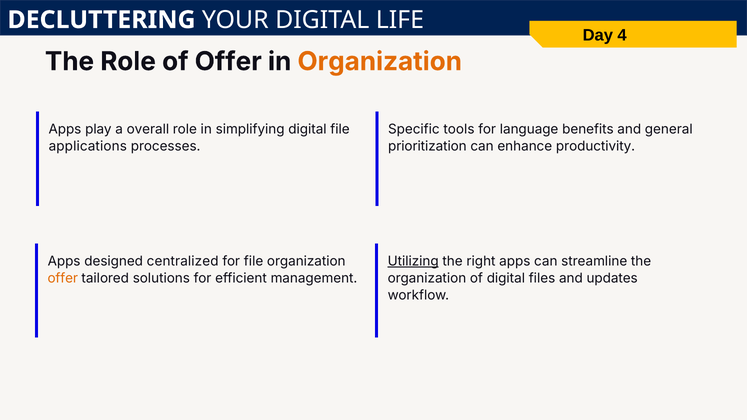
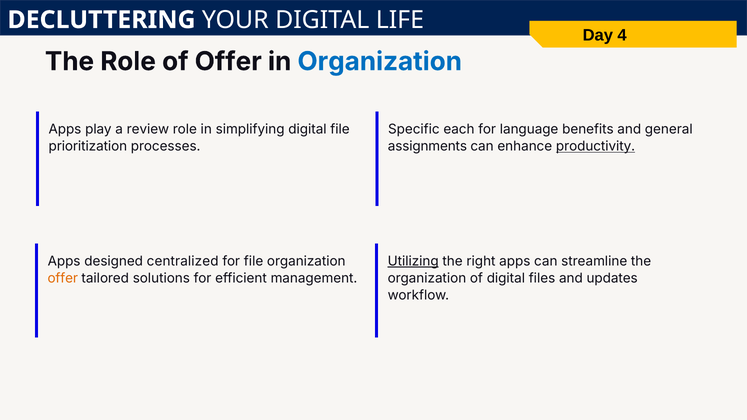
Organization colour: orange -> blue (380, 62)
overall: overall -> review (148, 129)
tools: tools -> each (459, 129)
applications: applications -> prioritization (88, 146)
prioritization: prioritization -> assignments (427, 146)
productivity underline: none -> present (595, 146)
